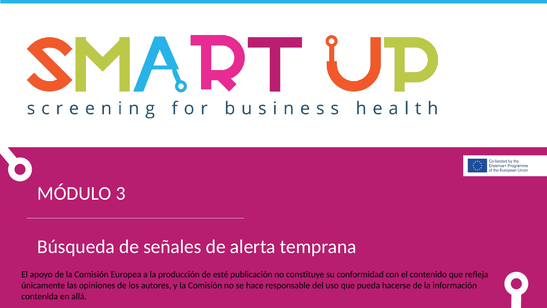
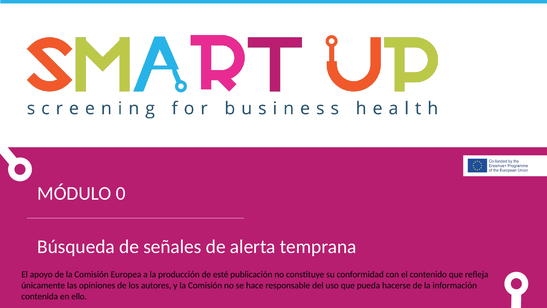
3: 3 -> 0 (121, 193)
allá: allá -> ello (79, 296)
